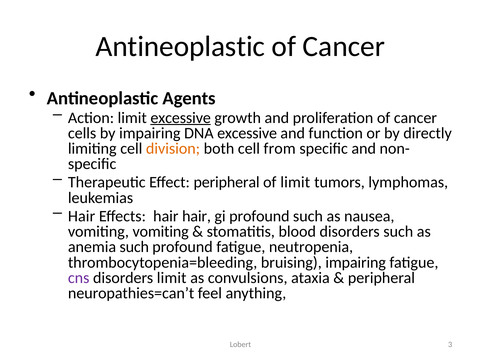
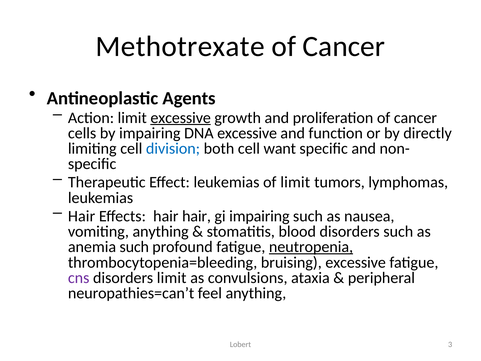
Antineoplastic: Antineoplastic -> Methotrexate (180, 47)
division colour: orange -> blue (173, 148)
from: from -> want (280, 148)
Effect peripheral: peripheral -> leukemias (226, 182)
gi profound: profound -> impairing (259, 216)
vomiting vomiting: vomiting -> anything (161, 231)
neutropenia underline: none -> present (311, 247)
bruising impairing: impairing -> excessive (356, 262)
